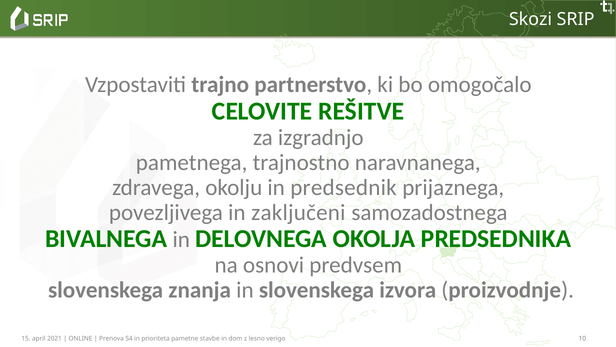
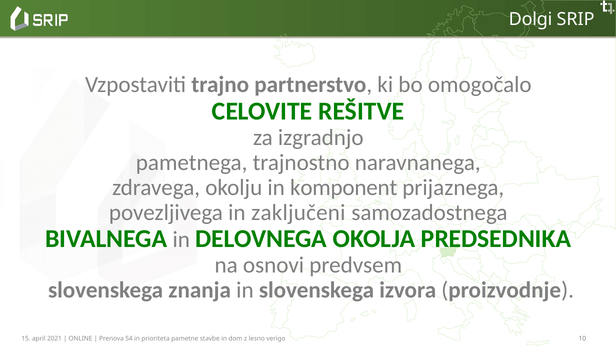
Skozi: Skozi -> Dolgi (531, 19)
predsednik: predsednik -> komponent (344, 187)
